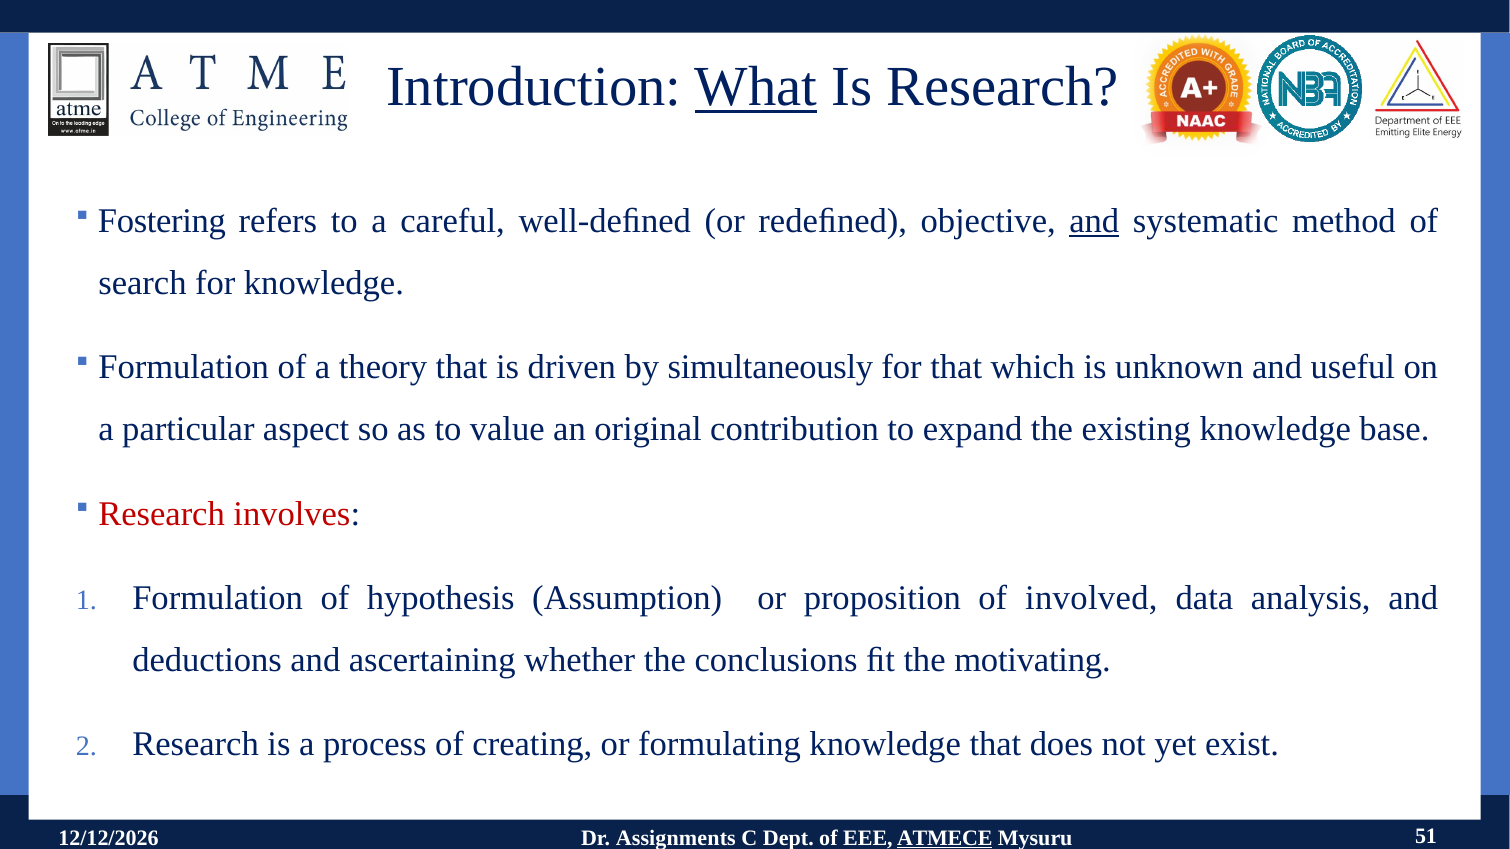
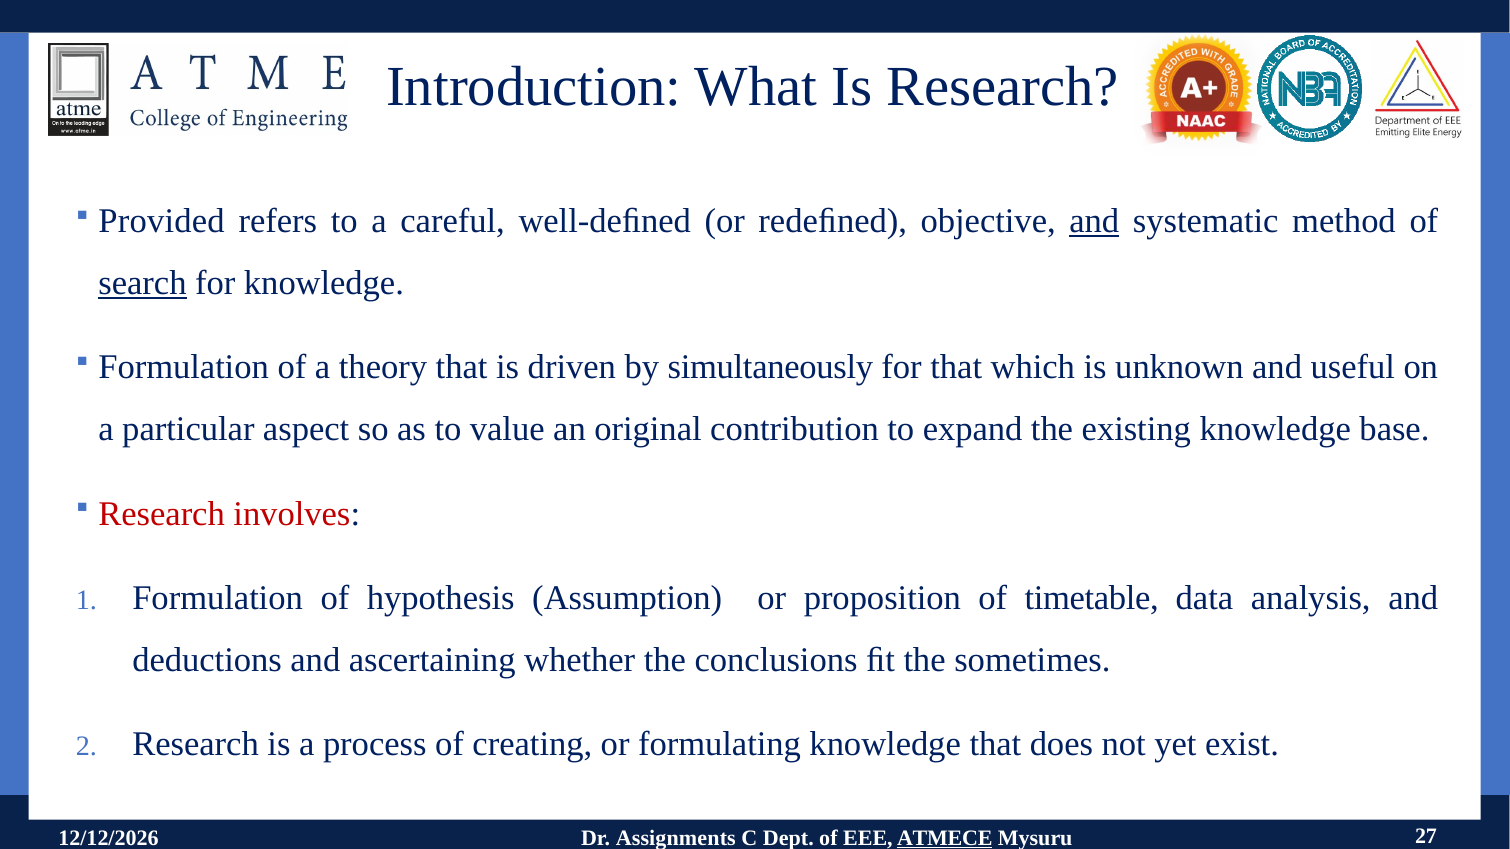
What underline: present -> none (756, 87)
Fostering: Fostering -> Provided (162, 221)
search underline: none -> present (143, 283)
involved: involved -> timetable (1092, 598)
motivating: motivating -> sometimes (1032, 660)
51: 51 -> 27 (1426, 837)
